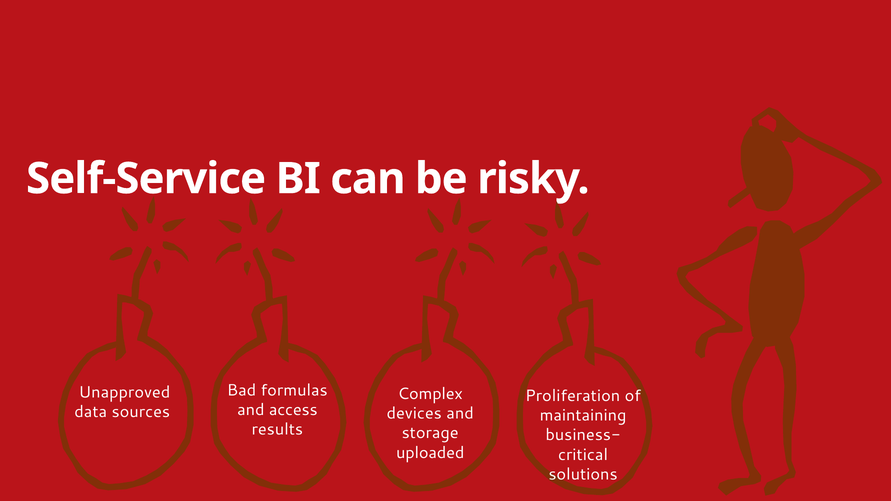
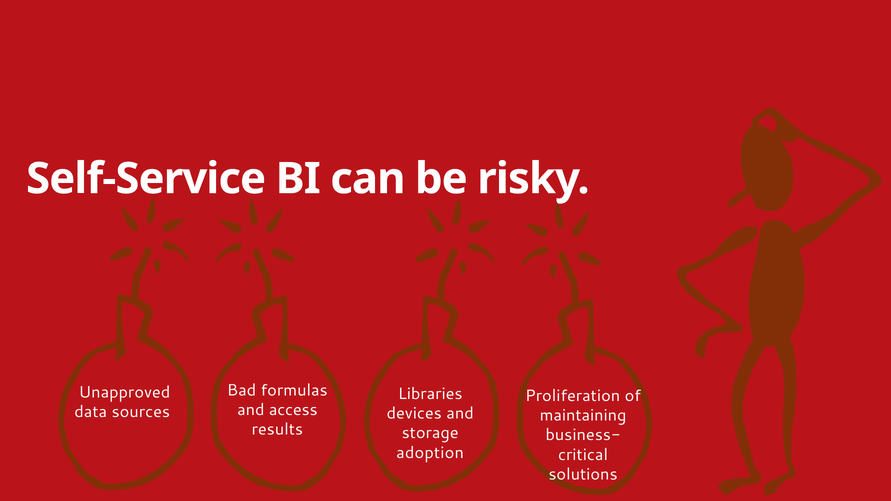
Complex: Complex -> Libraries (430, 394)
uploaded: uploaded -> adoption (430, 453)
